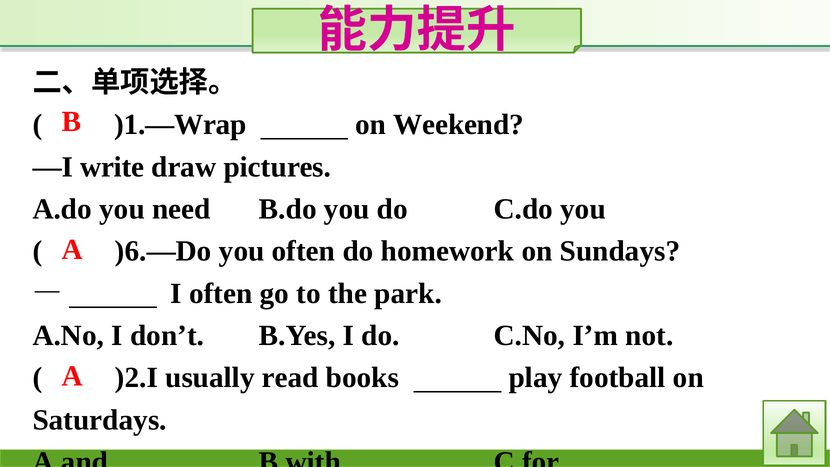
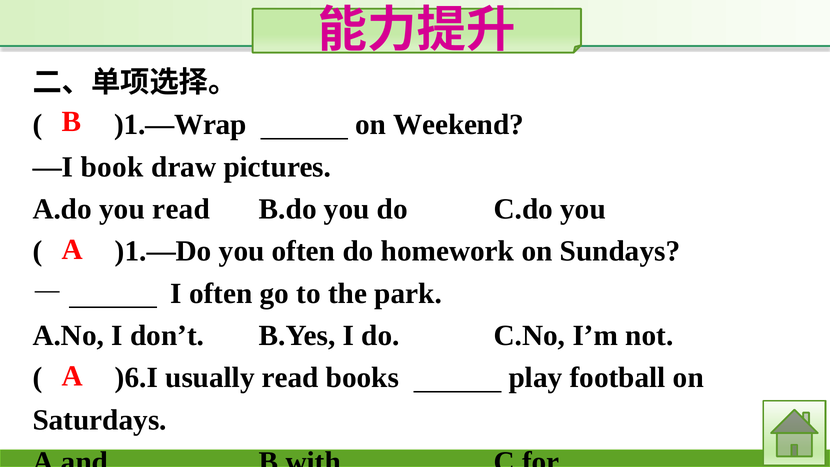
write: write -> book (112, 167)
you need: need -> read (181, 209)
)6.—Do: )6.—Do -> )1.—Do (163, 251)
)2.I: )2.I -> )6.I (136, 378)
